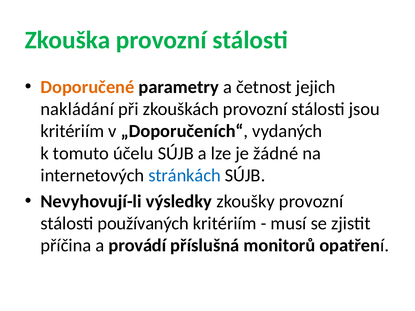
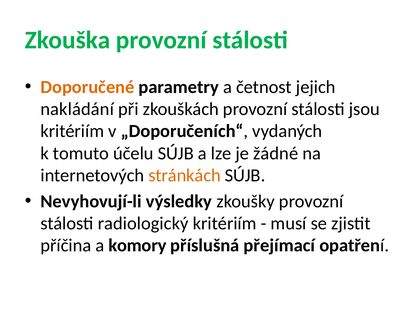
stránkách colour: blue -> orange (185, 176)
používaných: používaných -> radiologický (143, 224)
provádí: provádí -> komory (137, 246)
monitorů: monitorů -> přejímací (279, 246)
